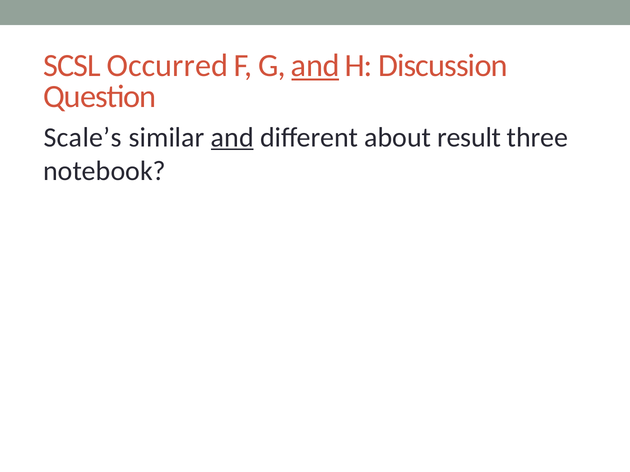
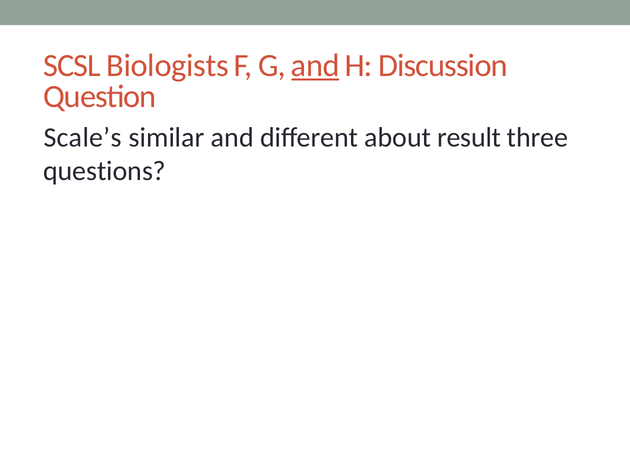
Occurred: Occurred -> Biologists (168, 66)
and underline: present -> none (232, 137)
notebook: notebook -> questions (104, 171)
